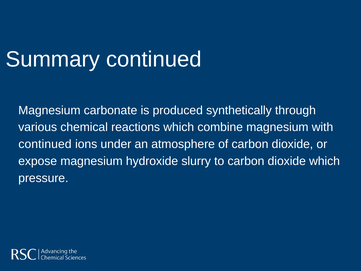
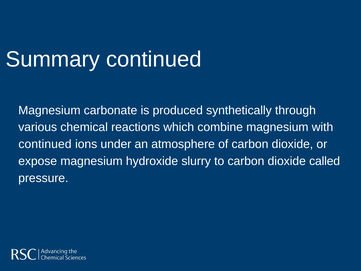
dioxide which: which -> called (325, 161)
